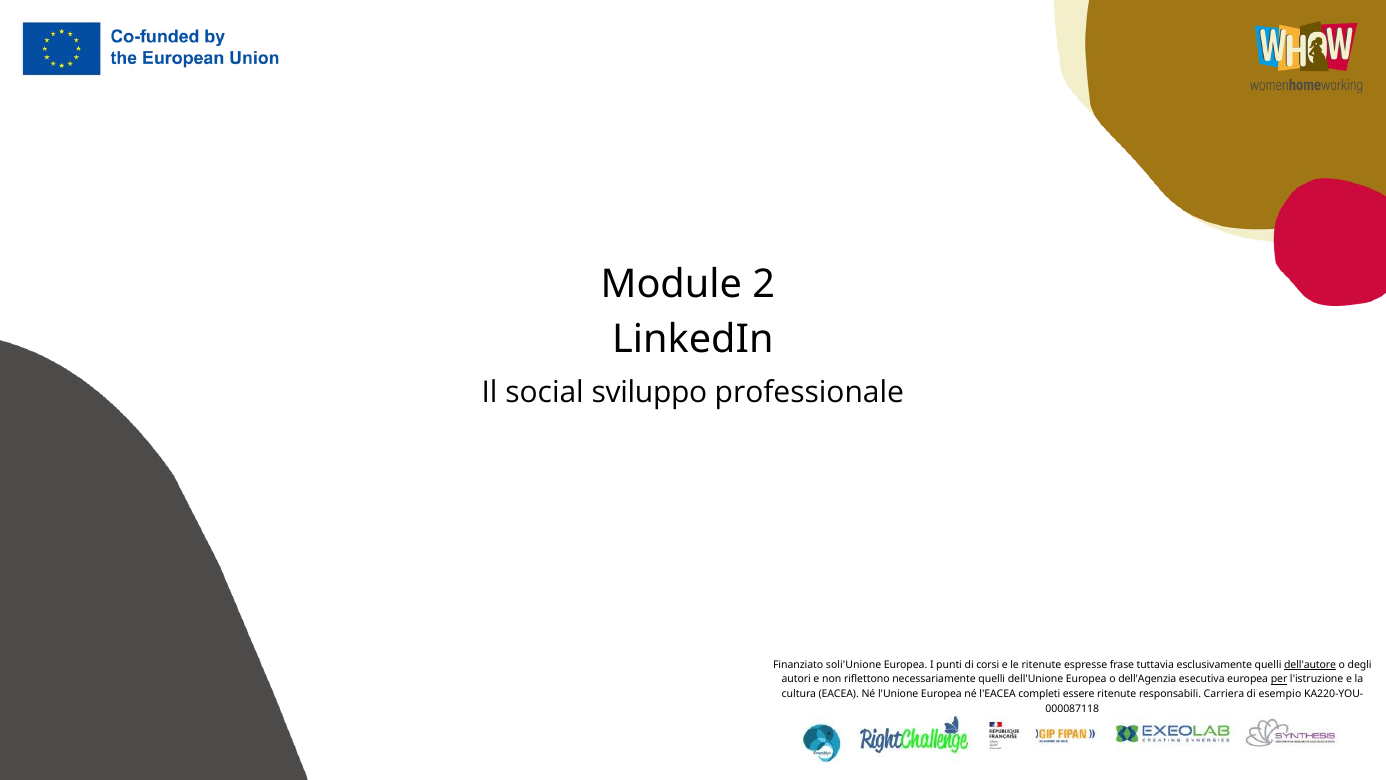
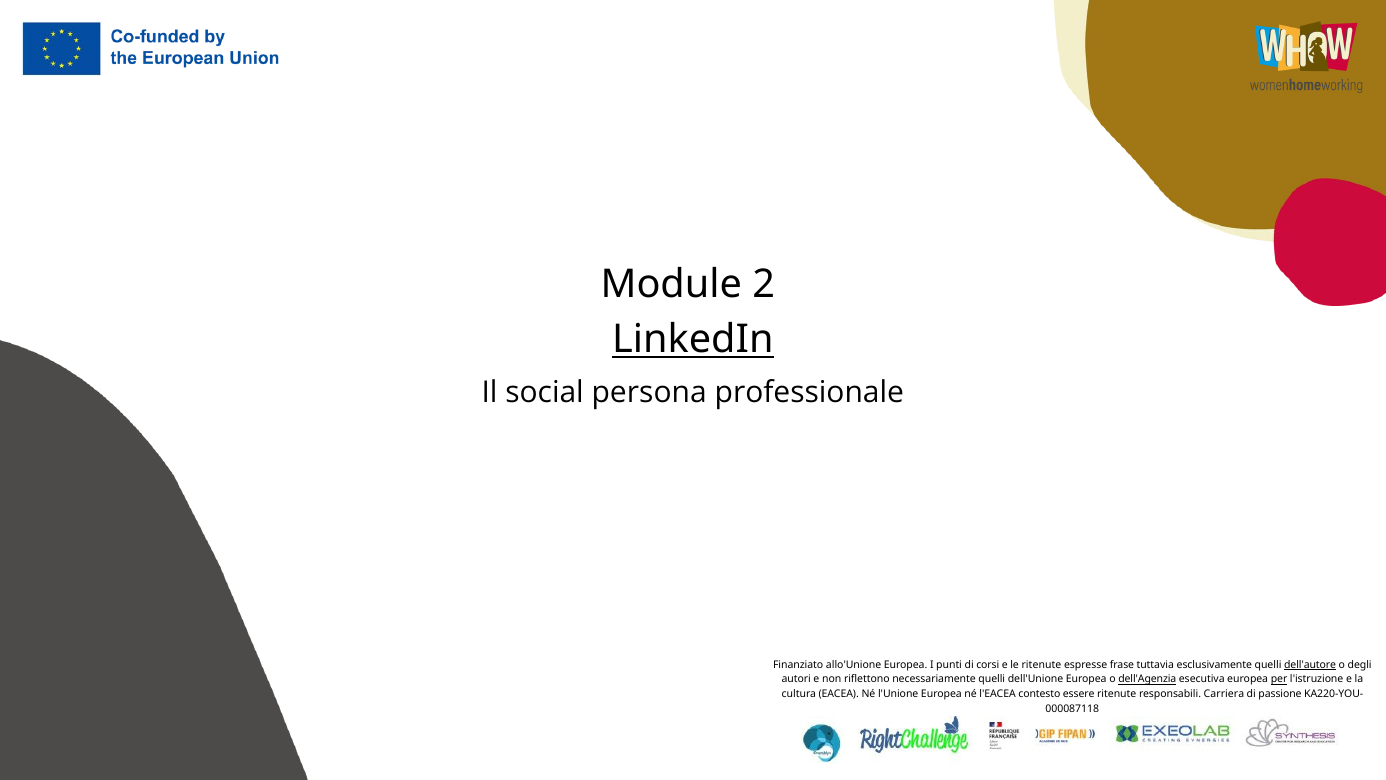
LinkedIn underline: none -> present (693, 340)
sviluppo: sviluppo -> persona (649, 393)
soli'Unione: soli'Unione -> allo'Unione (854, 665)
dell'Agenzia underline: none -> present (1147, 679)
completi: completi -> contesto (1039, 694)
esempio: esempio -> passione (1280, 694)
